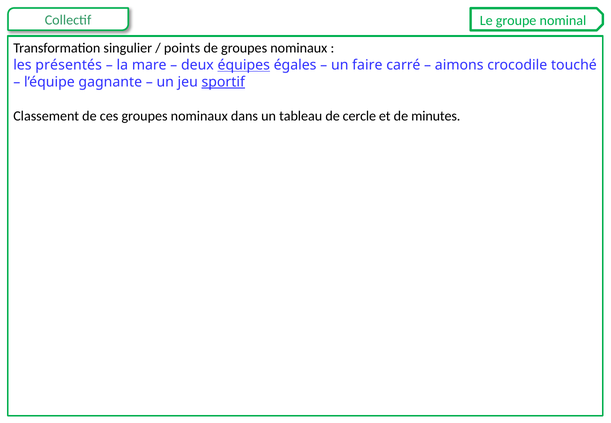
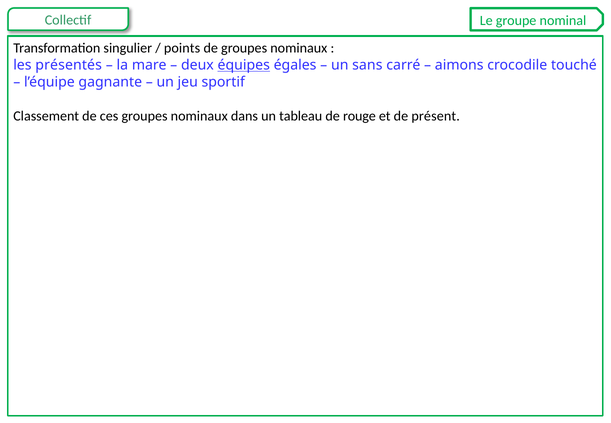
faire: faire -> sans (367, 65)
sportif underline: present -> none (223, 82)
cercle: cercle -> rouge (359, 116)
minutes: minutes -> présent (436, 116)
